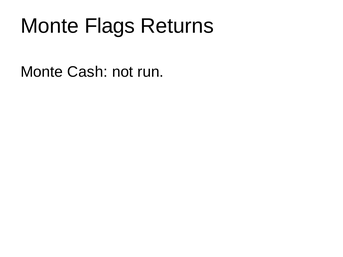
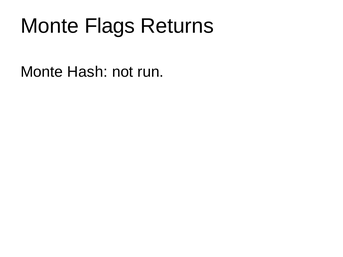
Cash: Cash -> Hash (87, 72)
